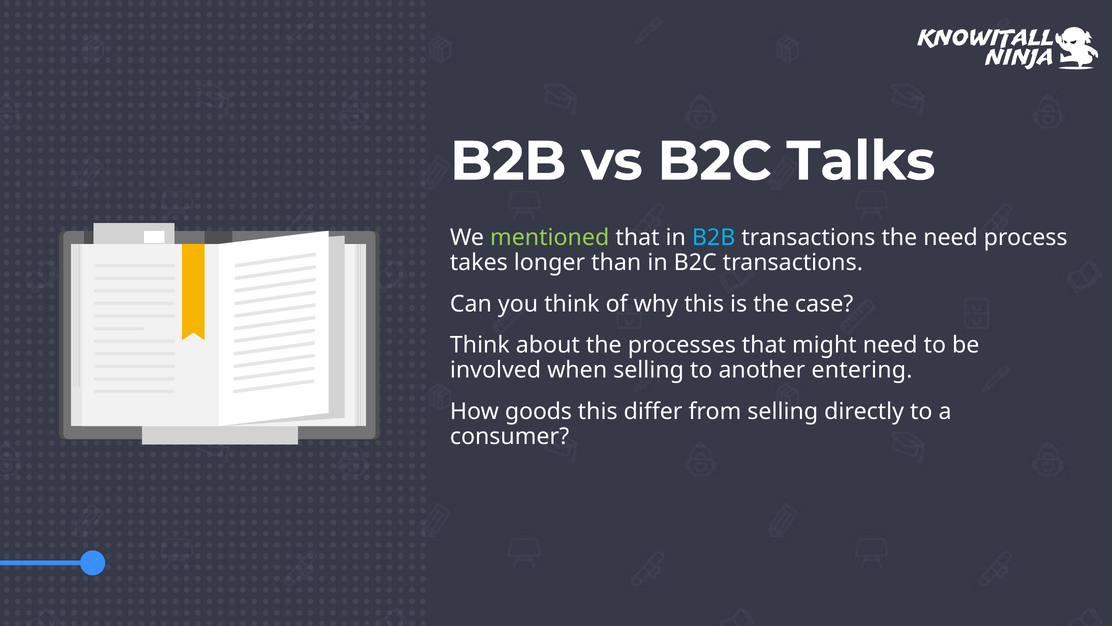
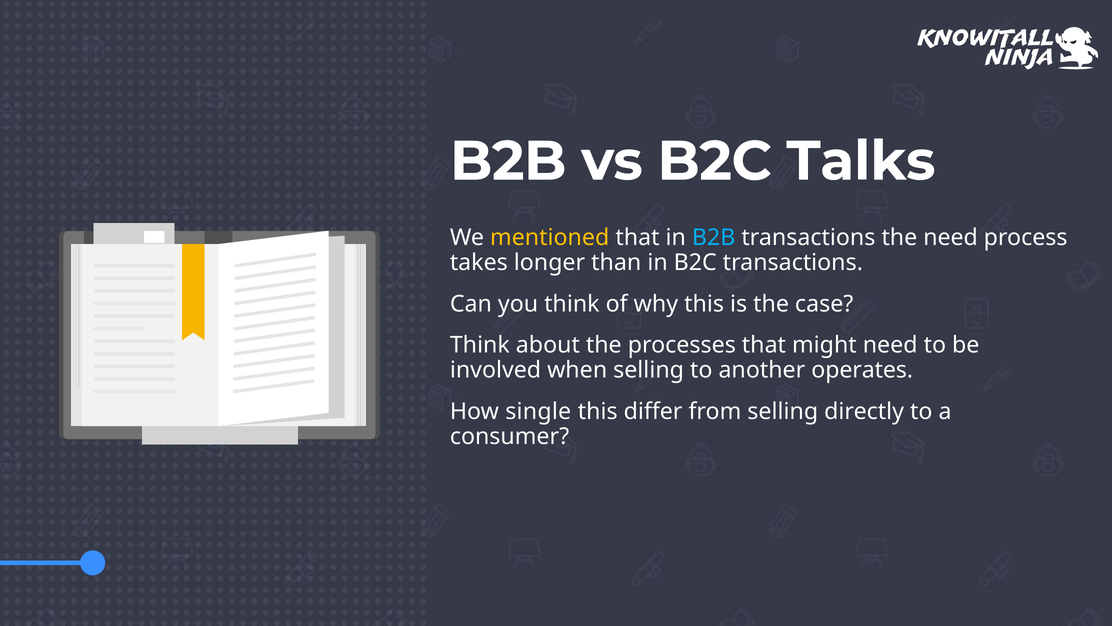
mentioned colour: light green -> yellow (550, 237)
entering: entering -> operates (862, 370)
goods: goods -> single (538, 411)
